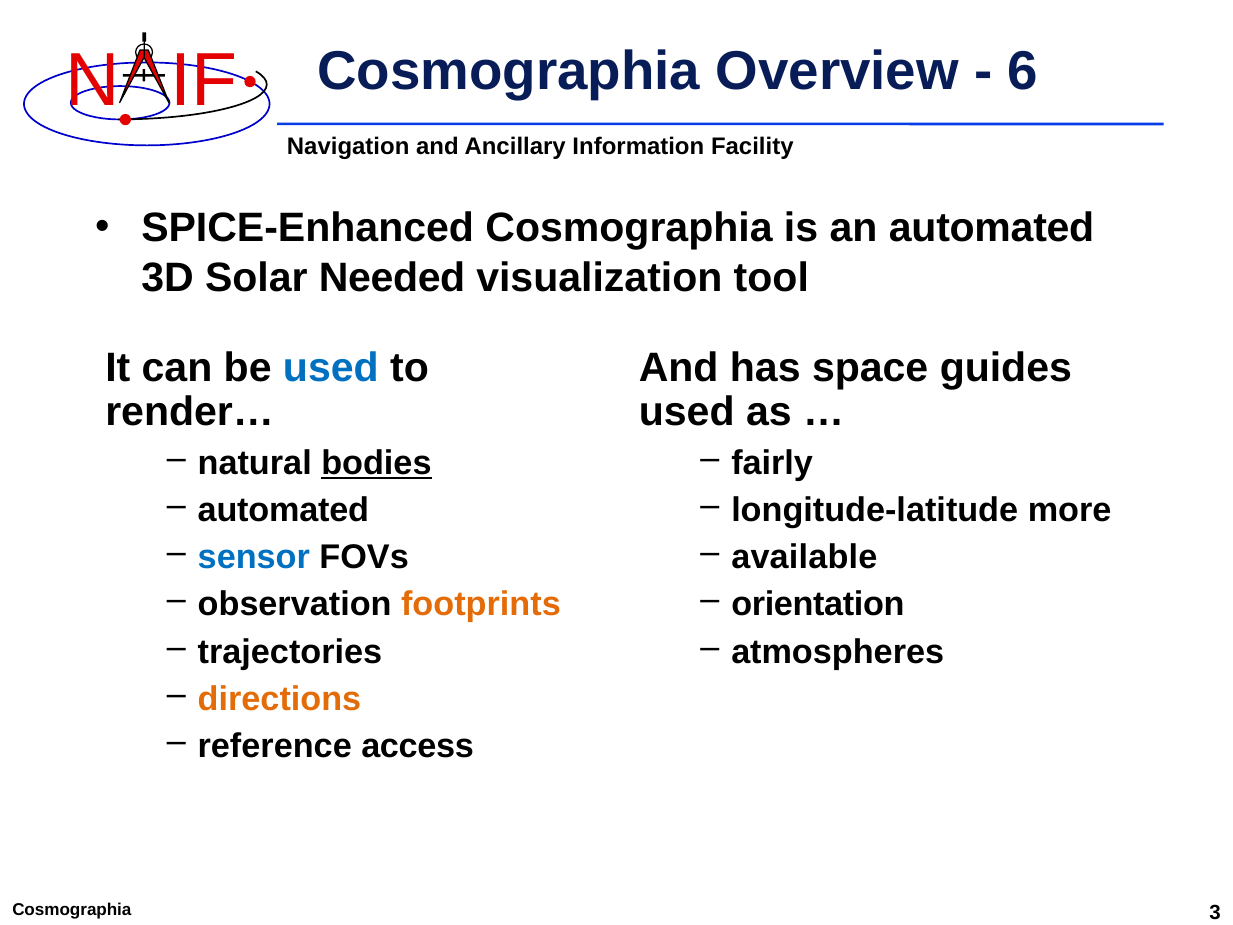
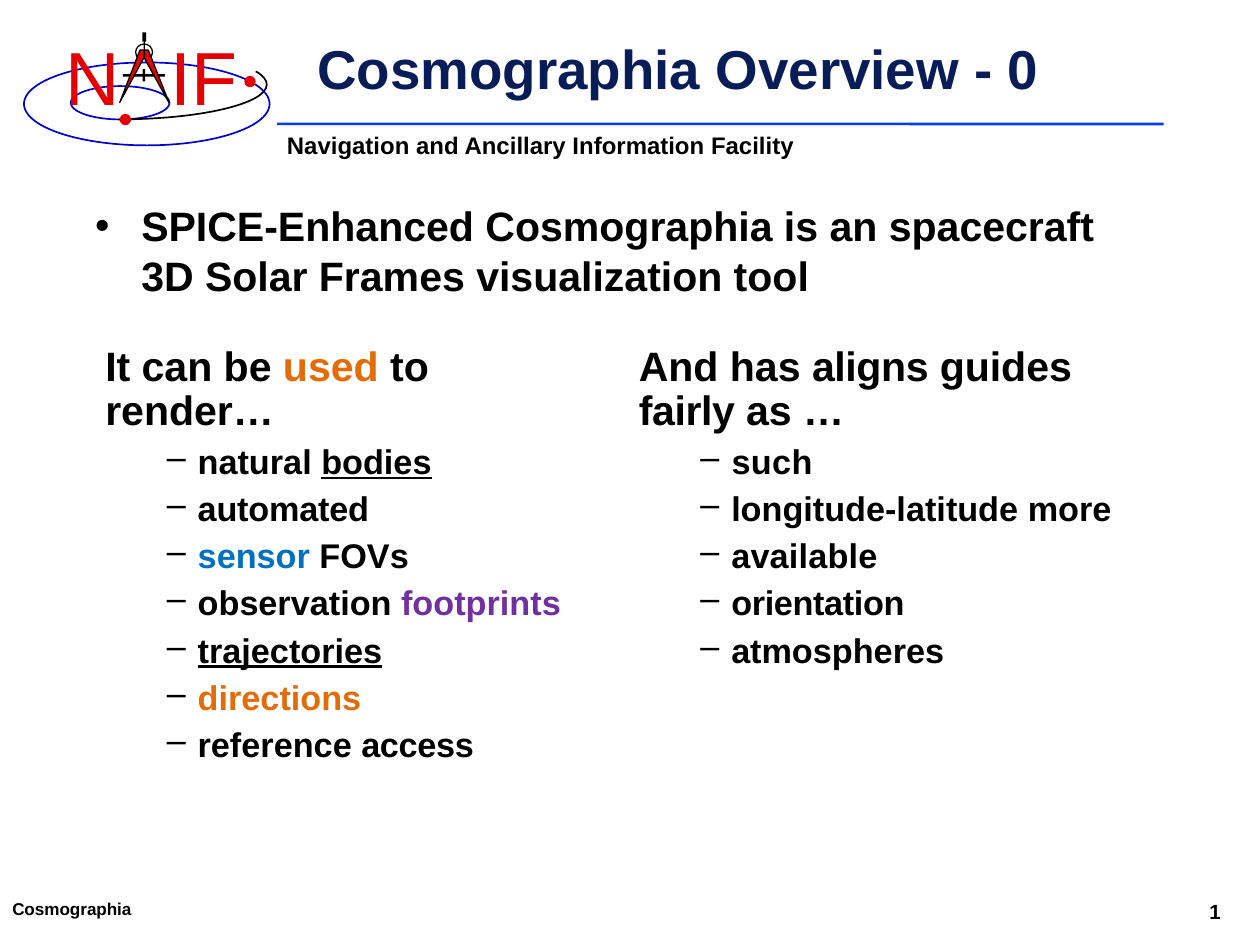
6: 6 -> 0 (1023, 72)
an automated: automated -> spacecraft (991, 228)
Needed: Needed -> Frames (392, 278)
used colour: blue -> orange (331, 368)
space: space -> aligns (870, 368)
used: used -> fairly (687, 412)
fairly: fairly -> such (772, 463)
footprints colour: orange -> purple (481, 605)
trajectories underline: none -> present (290, 652)
3: 3 -> 1 (1215, 913)
